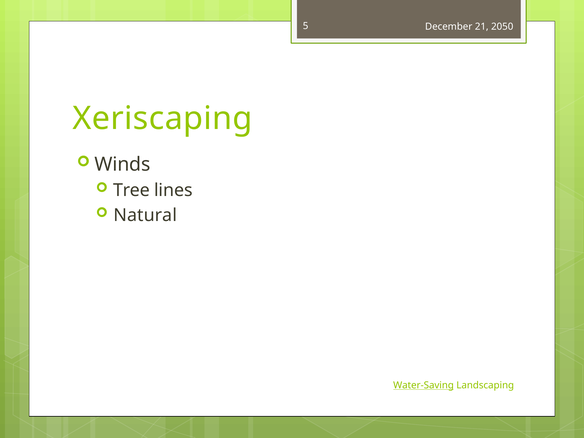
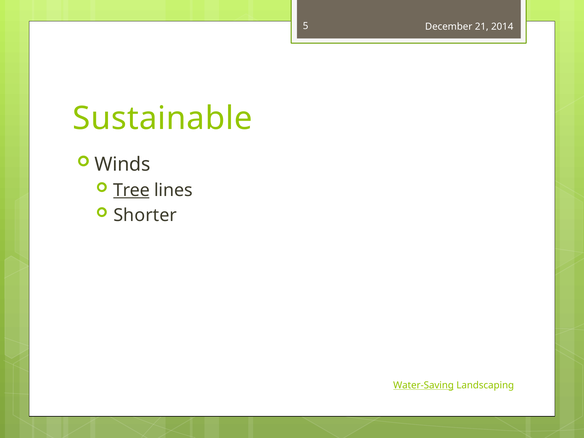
2050: 2050 -> 2014 (502, 27)
Xeriscaping: Xeriscaping -> Sustainable (163, 119)
Tree underline: none -> present (131, 190)
Natural: Natural -> Shorter (145, 215)
